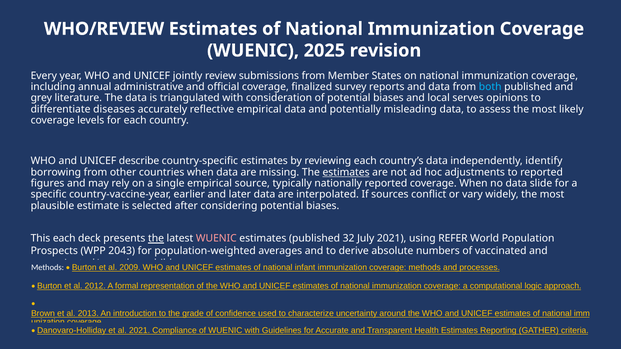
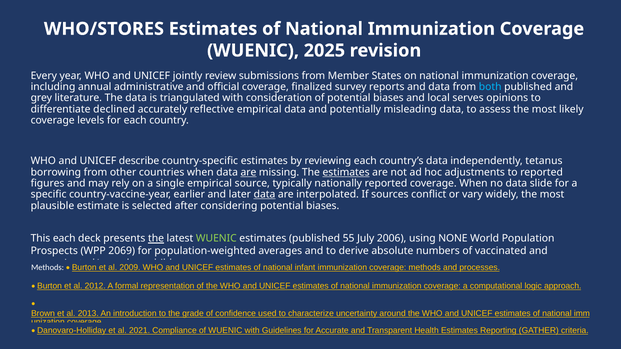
WHO/REVIEW: WHO/REVIEW -> WHO/STORES (104, 29)
diseases: diseases -> declined (114, 109)
identify: identify -> tetanus (544, 161)
are underline: none -> present (248, 172)
data underline: none -> present (265, 195)
WUENIC colour: pink -> light green (216, 239)
32: 32 -> 55 (349, 239)
July 2021: 2021 -> 2006 (392, 239)
REFER: REFER -> NONE (453, 239)
2043: 2043 -> 2069 (122, 251)
